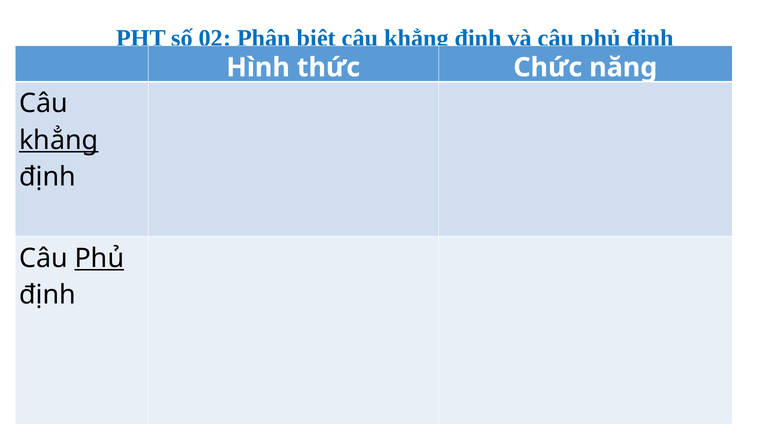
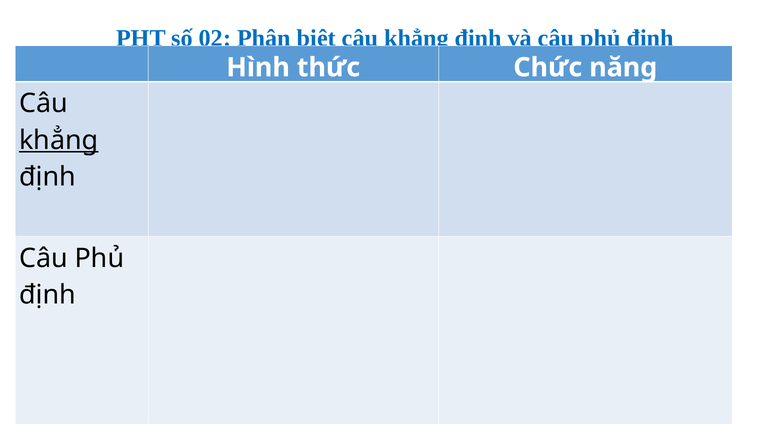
Phủ underline: present -> none (99, 258)
